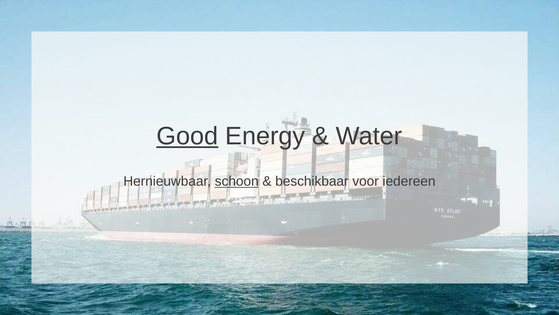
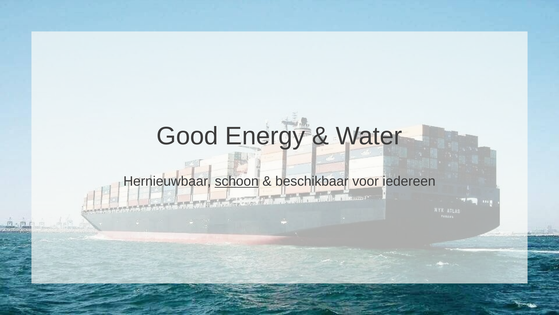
Good underline: present -> none (187, 136)
